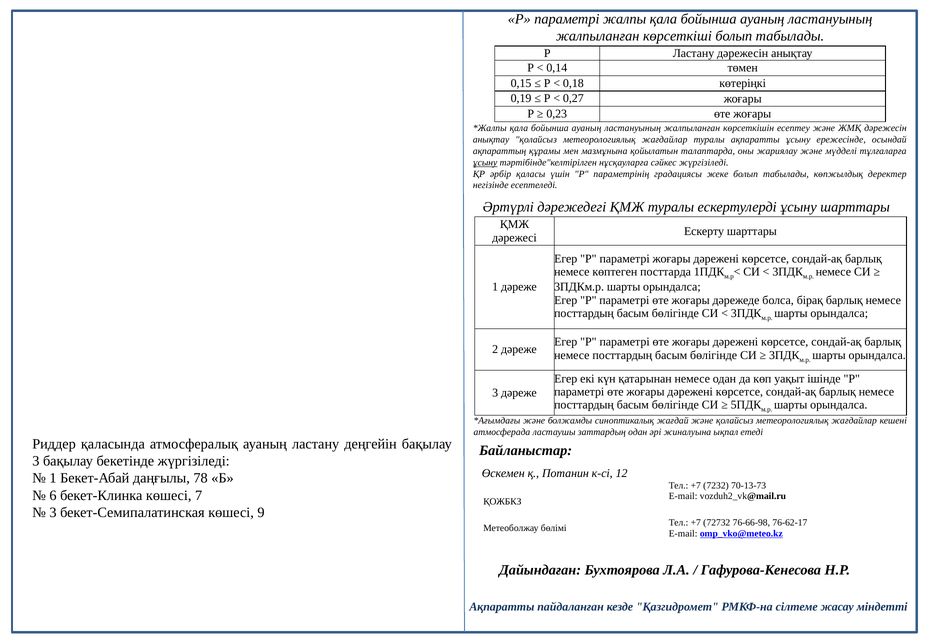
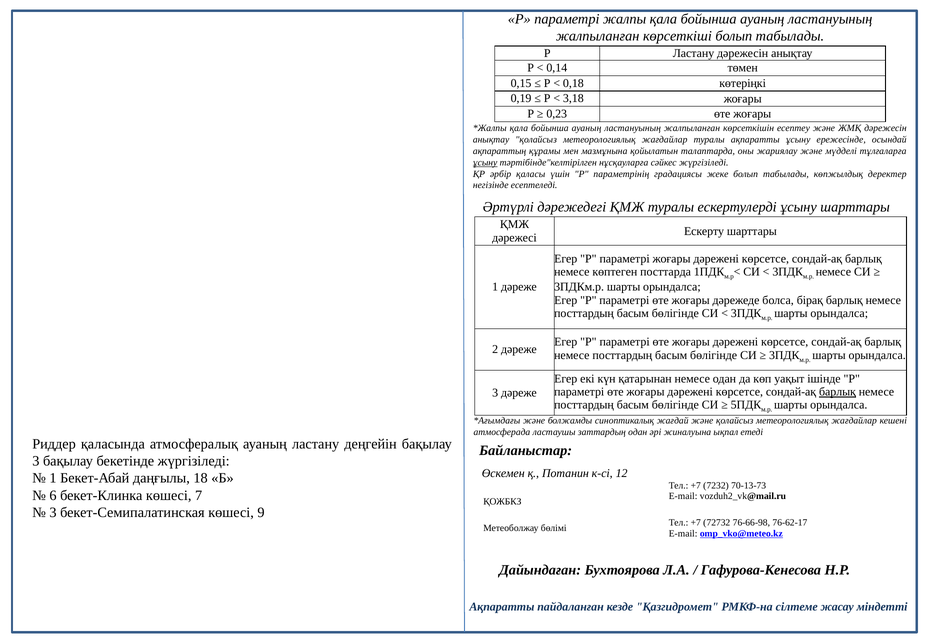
0,27: 0,27 -> 3,18 (573, 99)
барлық underline: none -> present (837, 392)
78: 78 -> 18 (201, 478)
